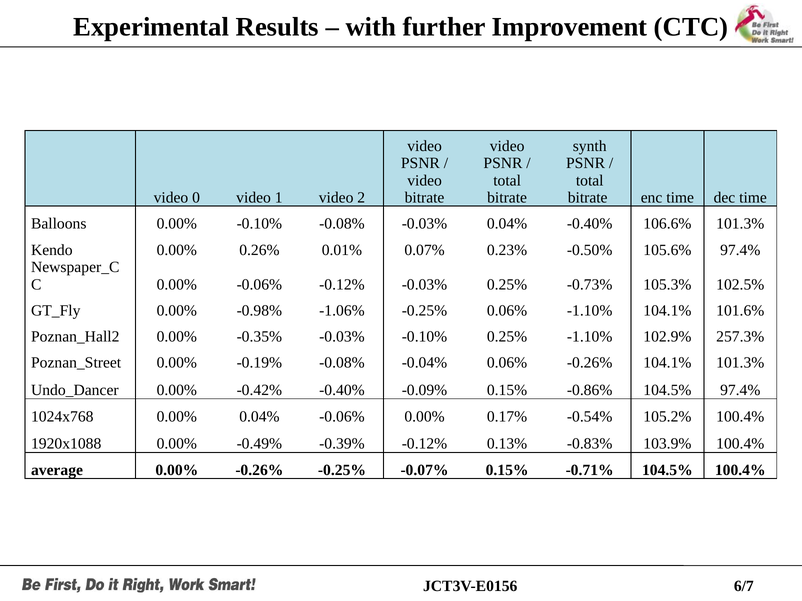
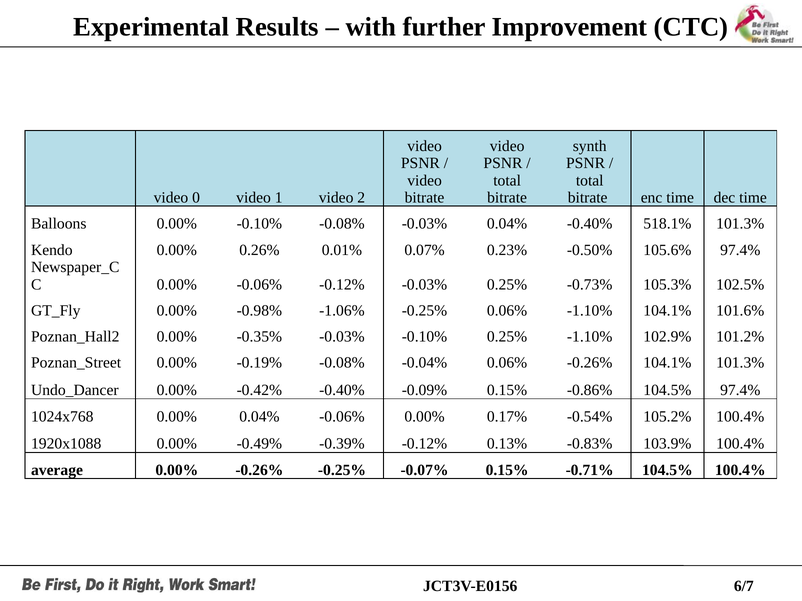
106.6%: 106.6% -> 518.1% (667, 224)
257.3%: 257.3% -> 101.2% (740, 337)
